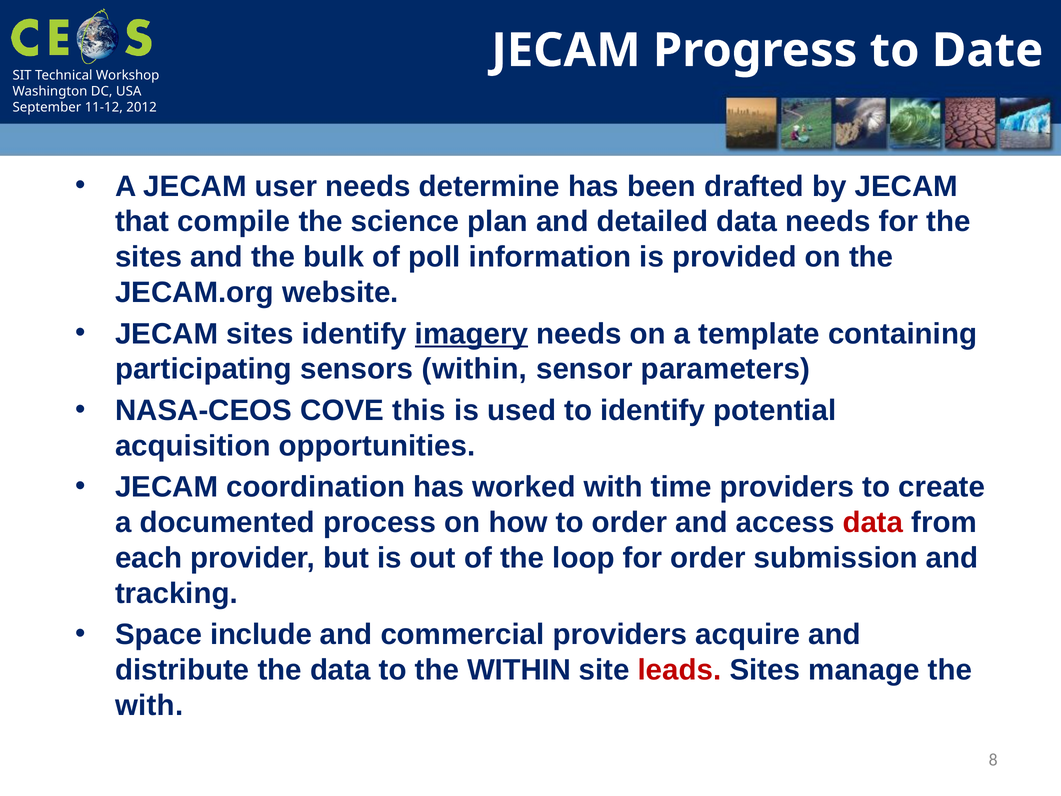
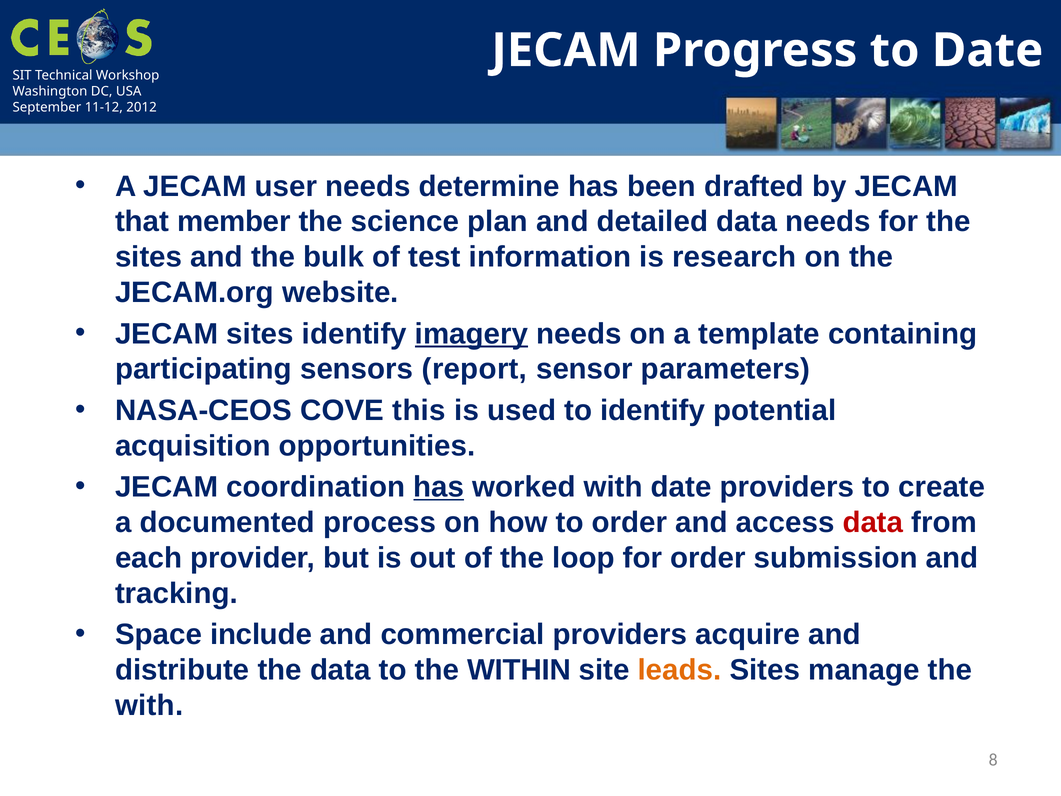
compile: compile -> member (234, 222)
poll: poll -> test (434, 257)
provided: provided -> research (734, 257)
sensors within: within -> report (475, 369)
has underline: none -> present (439, 487)
with time: time -> date (681, 487)
leads colour: red -> orange (679, 670)
